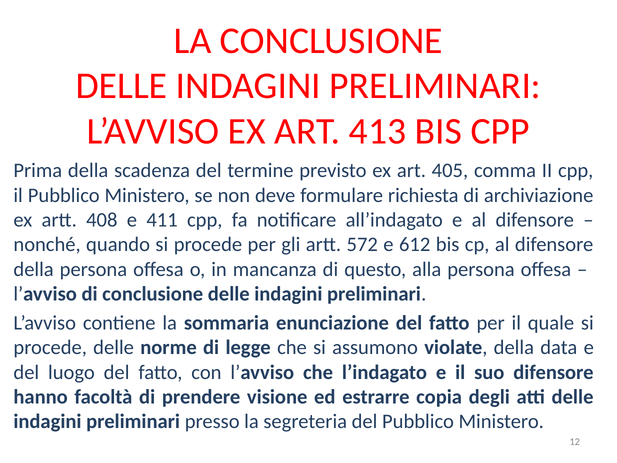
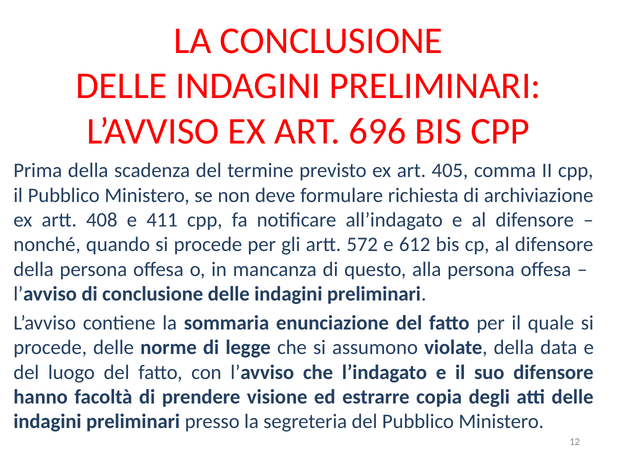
413: 413 -> 696 (378, 131)
